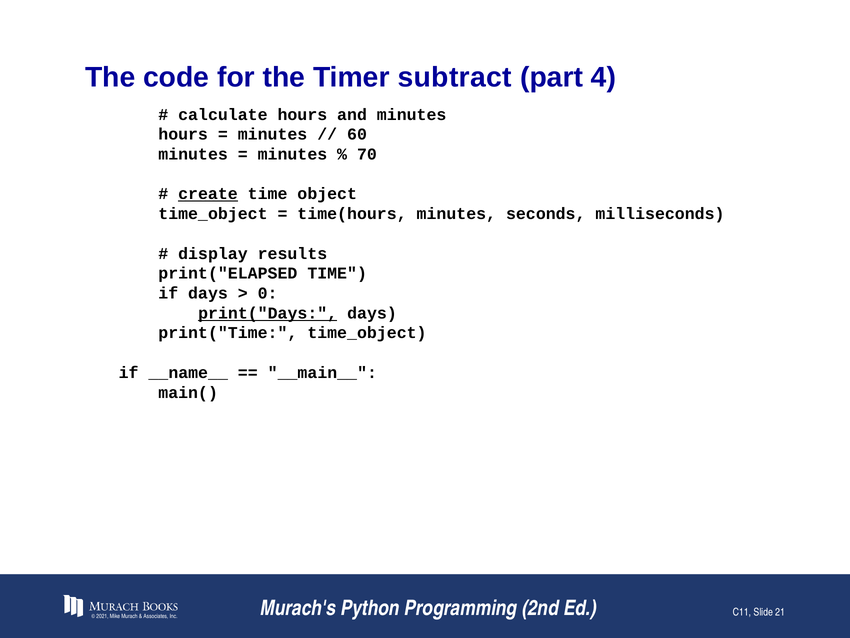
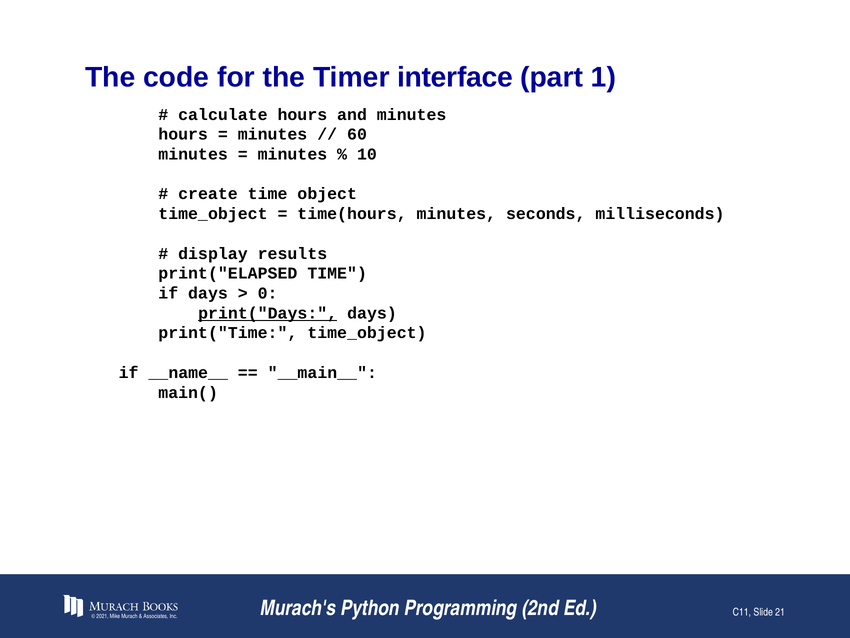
subtract: subtract -> interface (455, 77)
4: 4 -> 1 (603, 77)
70: 70 -> 10 (367, 154)
create underline: present -> none (208, 194)
